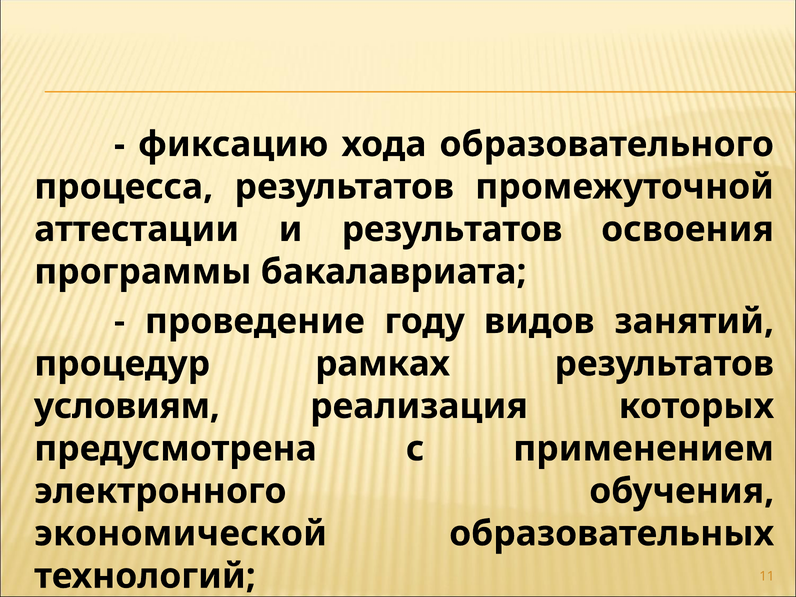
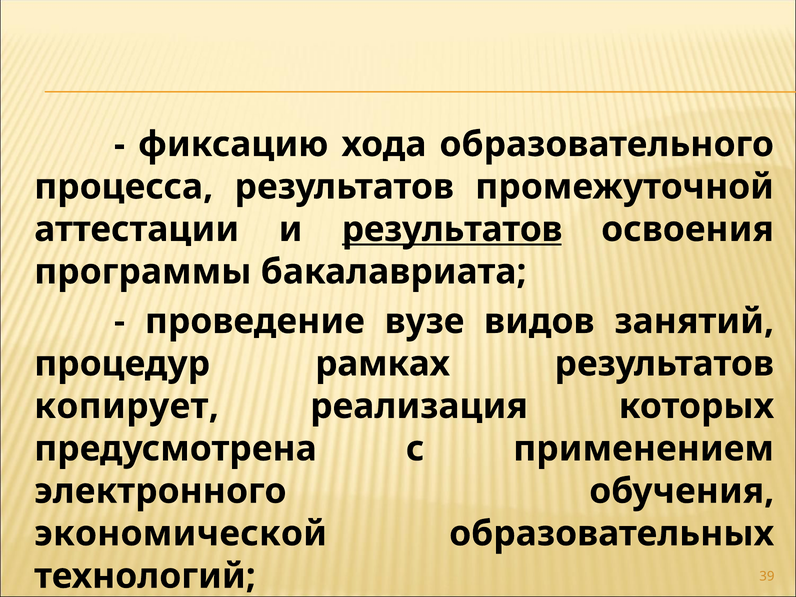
результатов underline: none -> present (452, 229)
году: году -> вузе (424, 321)
условиям: условиям -> копирует (127, 406)
11: 11 -> 39 (767, 576)
